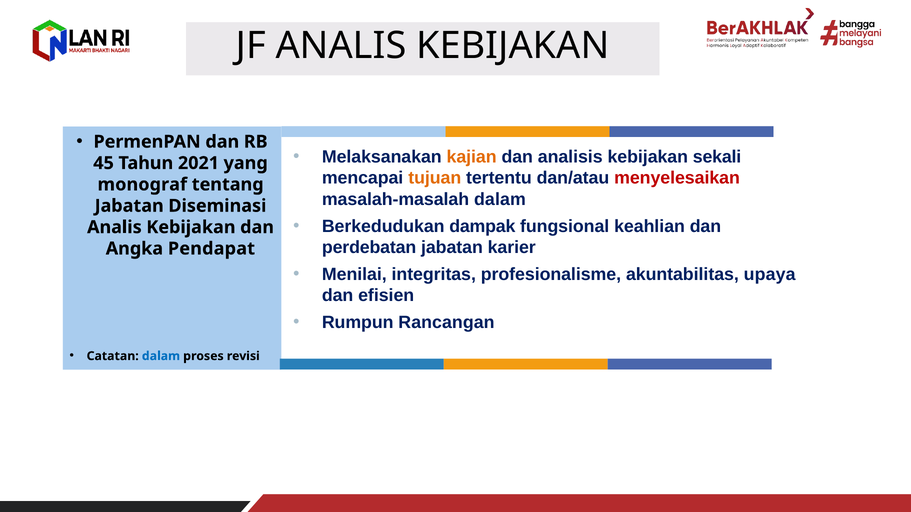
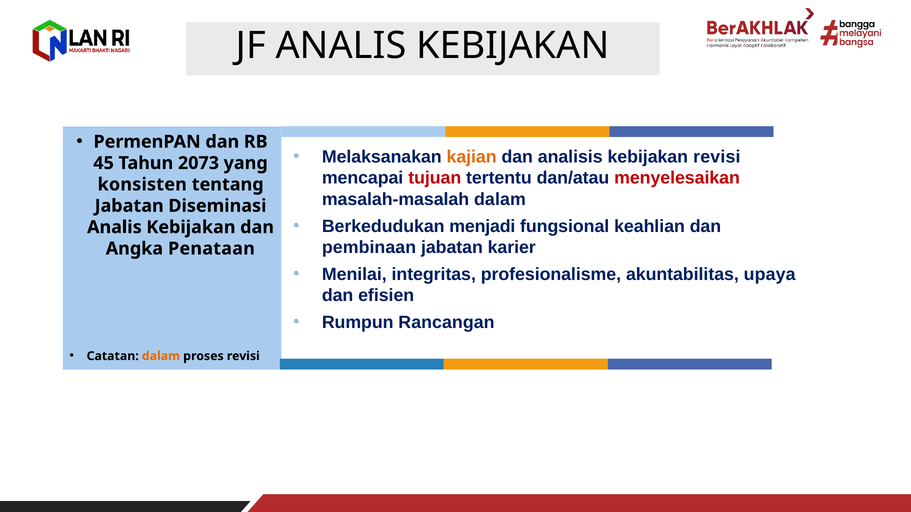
kebijakan sekali: sekali -> revisi (717, 157)
2021: 2021 -> 2073 (198, 163)
tujuan colour: orange -> red (435, 178)
monograf: monograf -> konsisten (142, 185)
dampak: dampak -> menjadi (482, 226)
perdebatan: perdebatan -> pembinaan (369, 248)
Pendapat: Pendapat -> Penataan (211, 249)
dalam colour: blue -> orange (161, 356)
